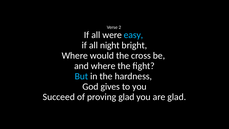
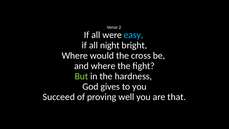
But colour: light blue -> light green (81, 76)
proving glad: glad -> well (126, 97)
are glad: glad -> that (177, 97)
